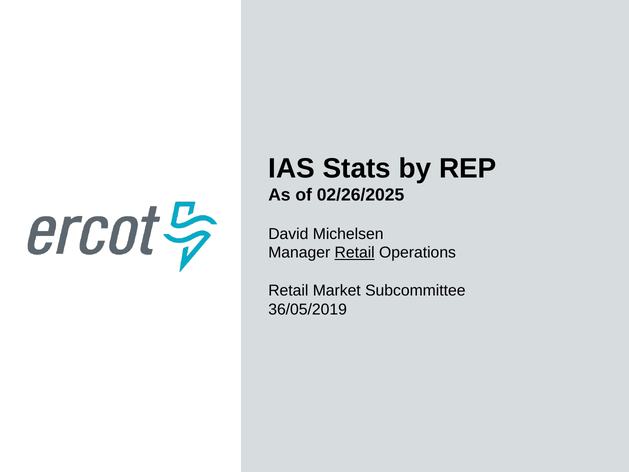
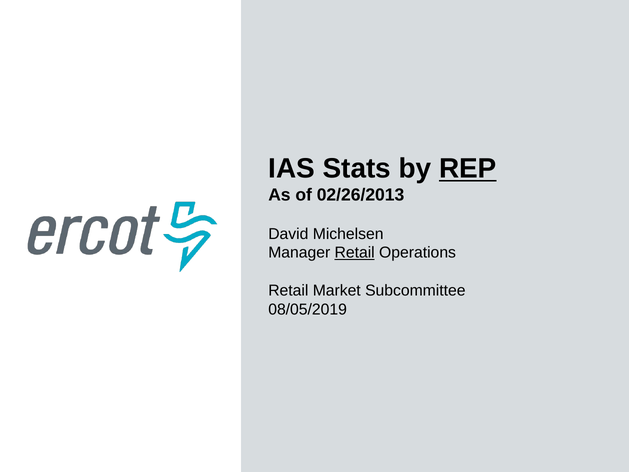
REP underline: none -> present (468, 169)
02/26/2025: 02/26/2025 -> 02/26/2013 (361, 195)
36/05/2019: 36/05/2019 -> 08/05/2019 (308, 309)
